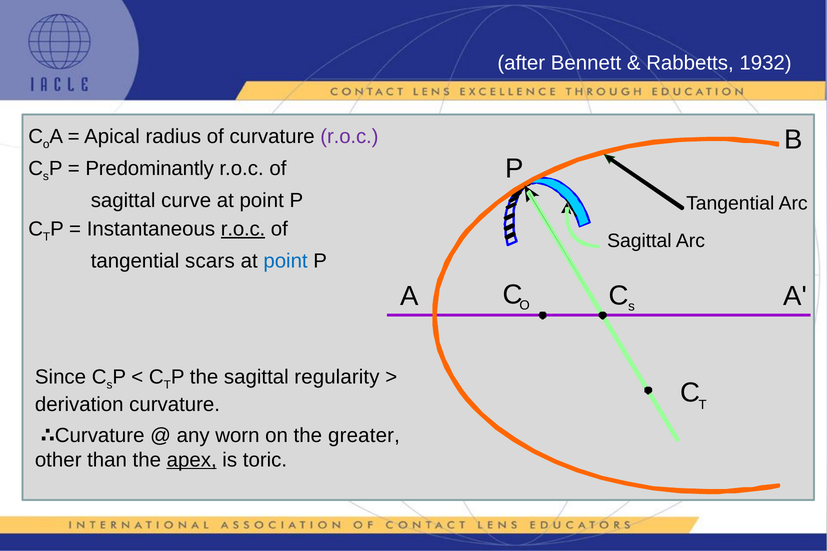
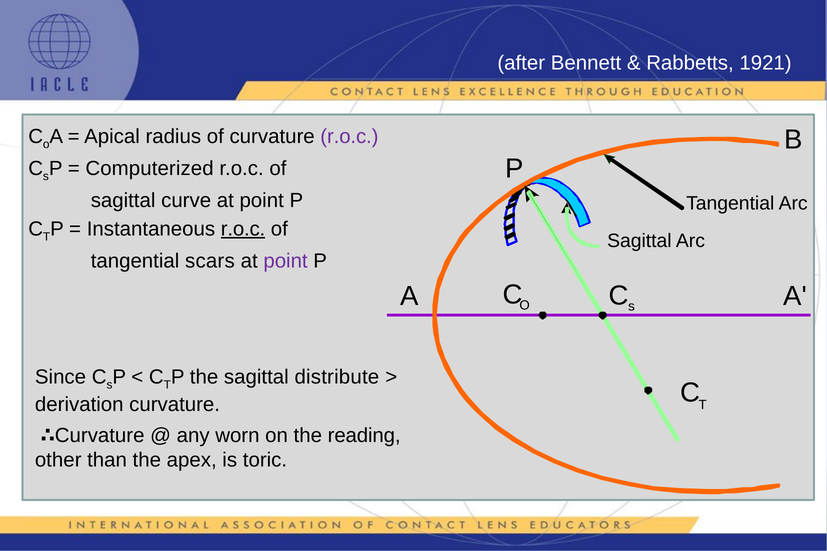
1932: 1932 -> 1921 (766, 63)
Predominantly: Predominantly -> Computerized (150, 169)
point colour: blue -> purple (286, 261)
regularity: regularity -> distribute (337, 377)
greater: greater -> reading (364, 436)
apex underline: present -> none (192, 460)
